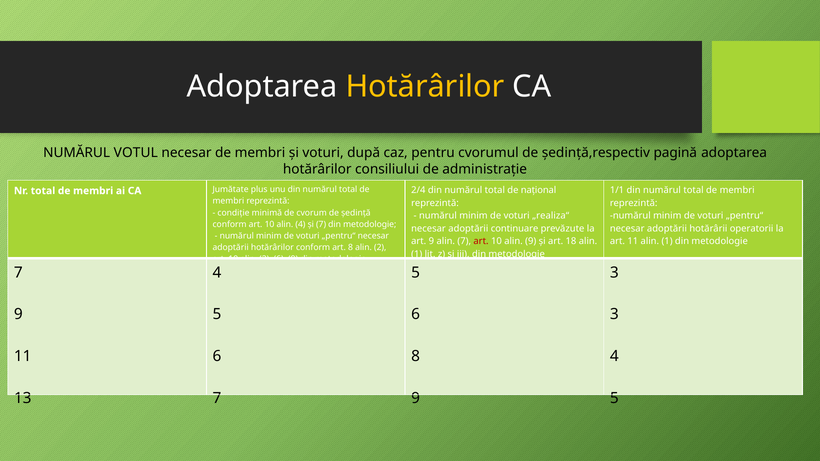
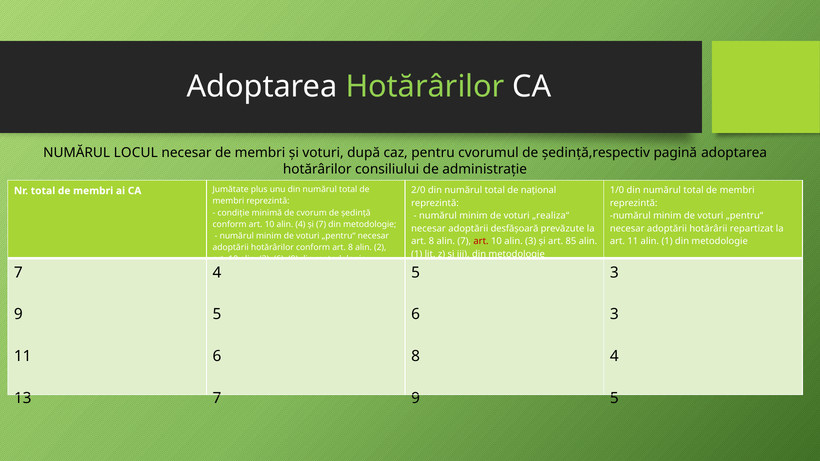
Hotărârilor colour: yellow -> light green (425, 87)
VOTUL: VOTUL -> LOCUL (136, 153)
2/4: 2/4 -> 2/0 (418, 190)
1/1: 1/1 -> 1/0 (617, 190)
continuare: continuare -> desfășoară (515, 229)
operatorii: operatorii -> repartizat (752, 229)
9: 9 -> 8 (431, 241)
alin 9: 9 -> 3 (531, 241)
18: 18 -> 85 (571, 241)
